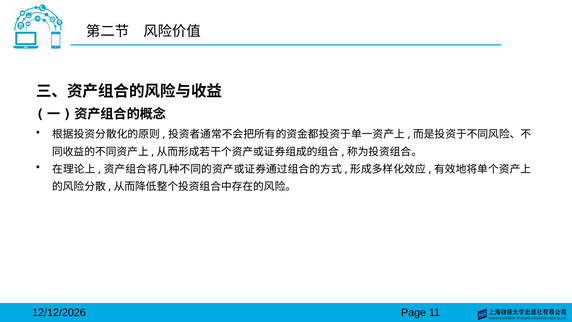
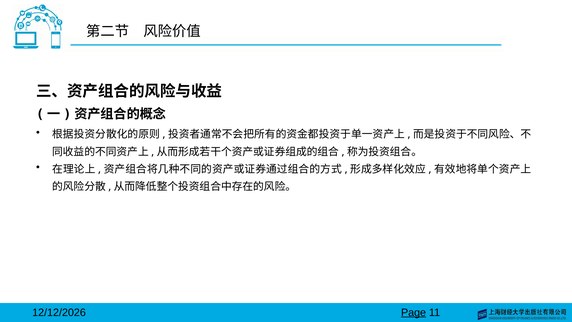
Page underline: none -> present (414, 312)
